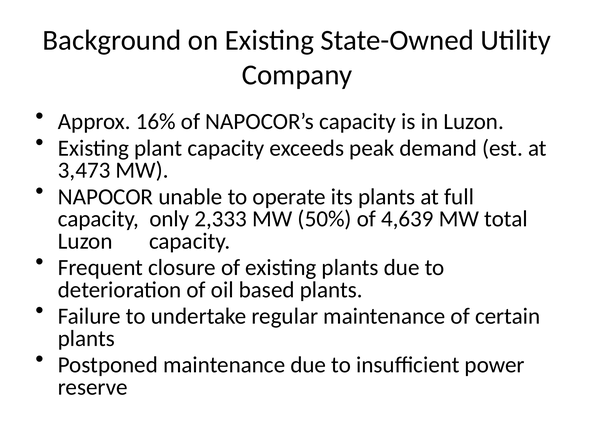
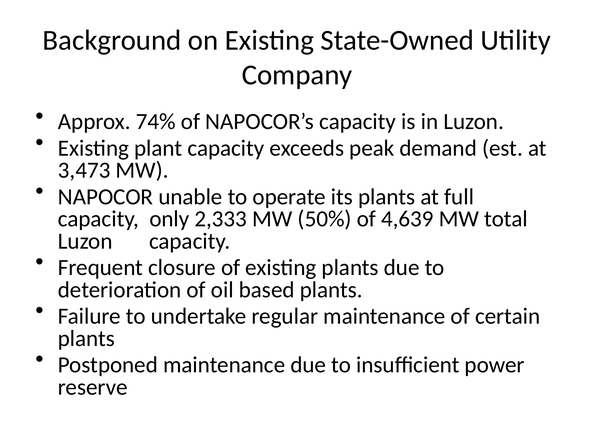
16%: 16% -> 74% (156, 121)
